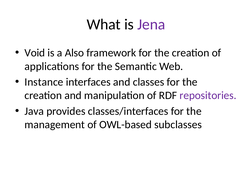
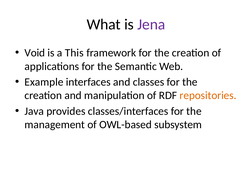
Also: Also -> This (74, 53)
Instance: Instance -> Example (44, 82)
repositories colour: purple -> orange (208, 95)
subclasses: subclasses -> subsystem (178, 125)
